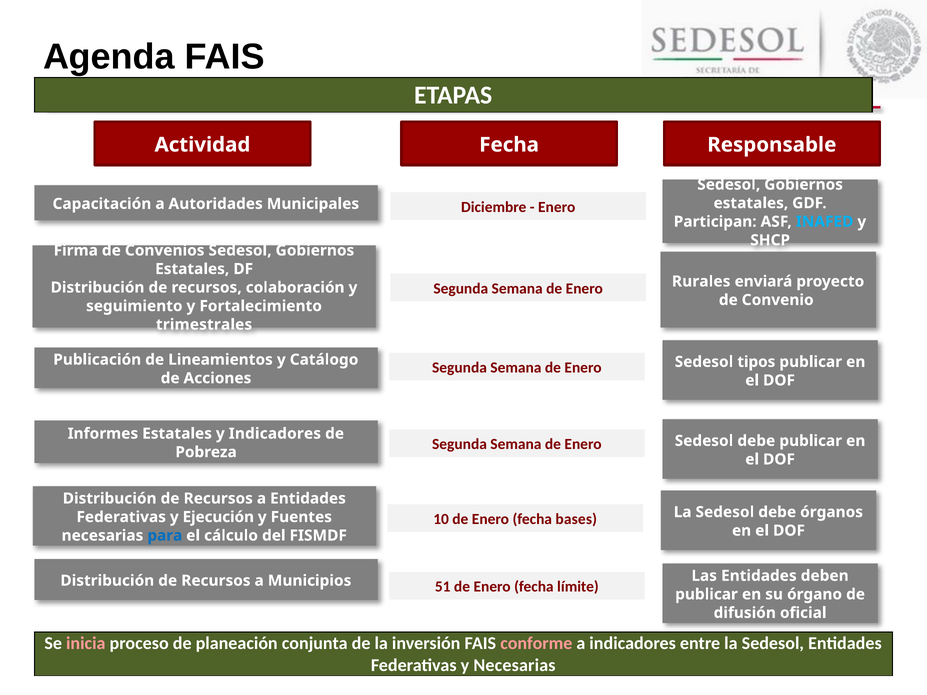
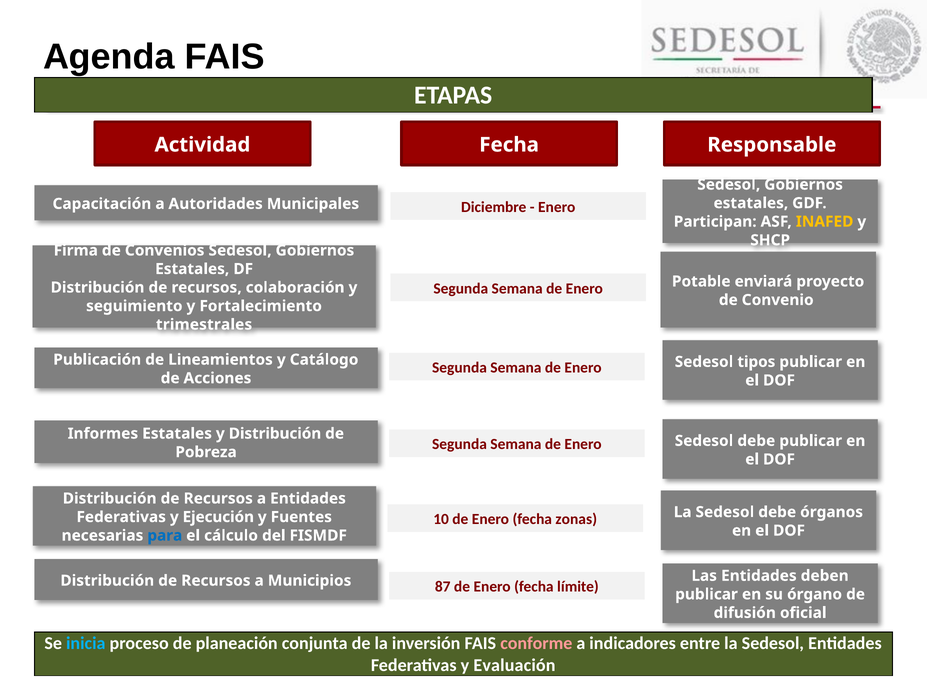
INAFED colour: light blue -> yellow (825, 222)
Rurales: Rurales -> Potable (701, 282)
y Indicadores: Indicadores -> Distribución (275, 434)
bases: bases -> zonas (576, 519)
51: 51 -> 87 (443, 587)
inicia colour: pink -> light blue (86, 644)
y Necesarias: Necesarias -> Evaluación (514, 666)
